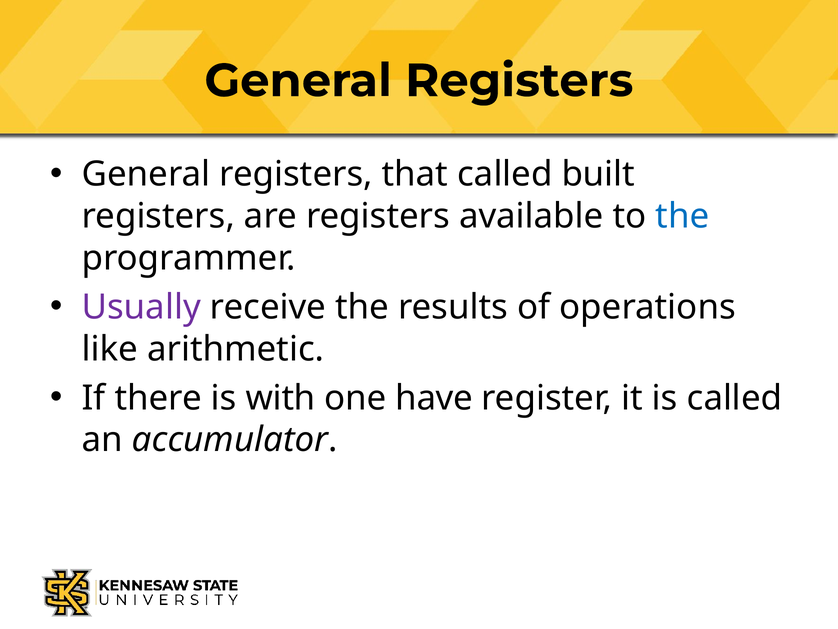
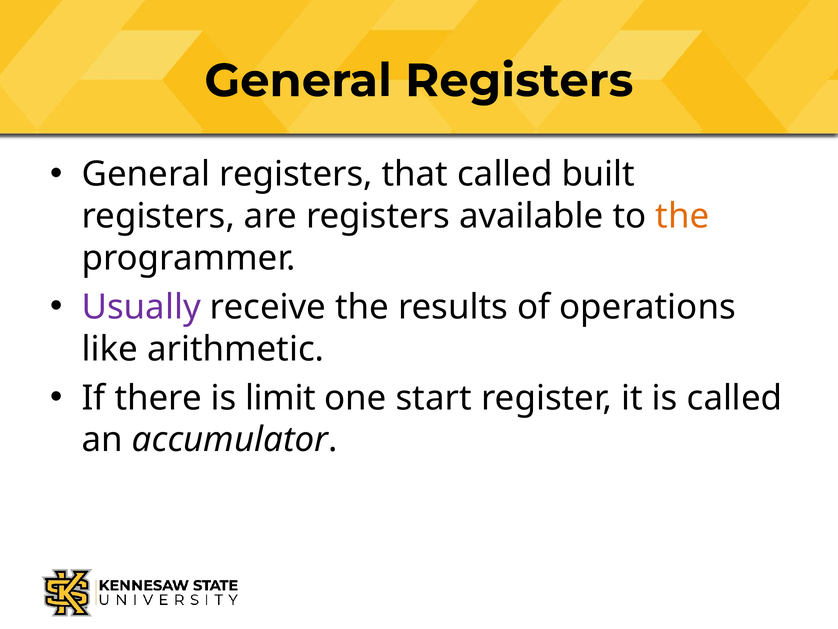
the colour: blue -> orange (682, 216)
with: with -> limit (281, 398)
have: have -> start (434, 398)
